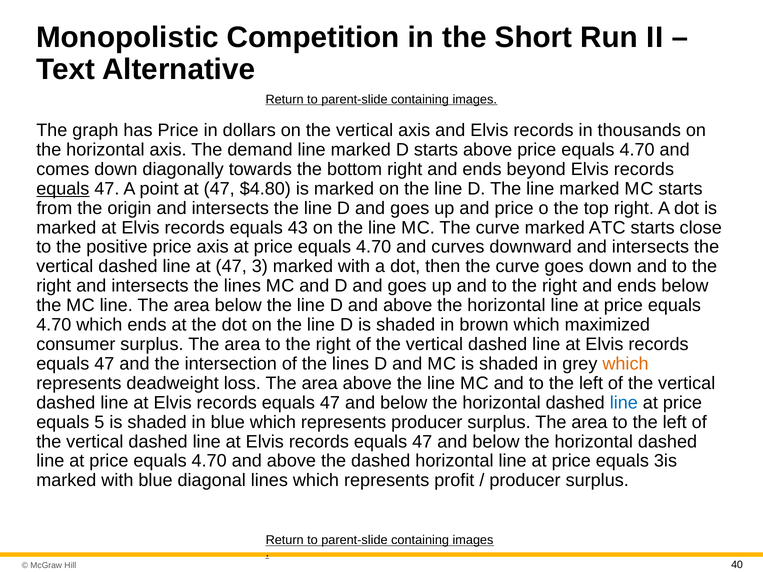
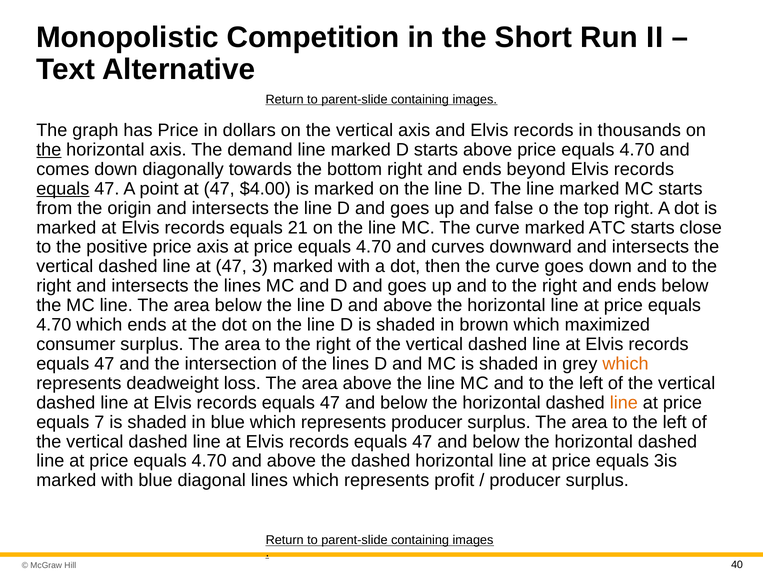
the underline: none -> present (49, 150)
$4.80: $4.80 -> $4.00 (265, 189)
and price: price -> false (514, 208)
43: 43 -> 21 (298, 228)
line colour: blue -> orange (624, 403)
5: 5 -> 7 (99, 422)
